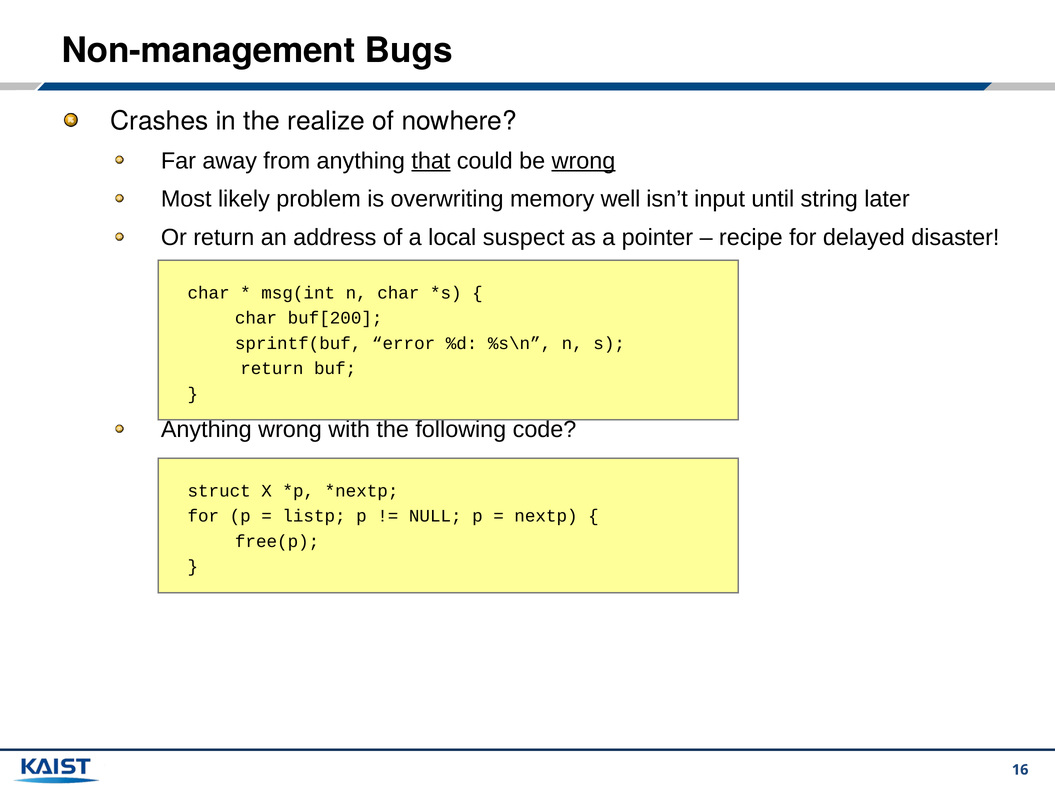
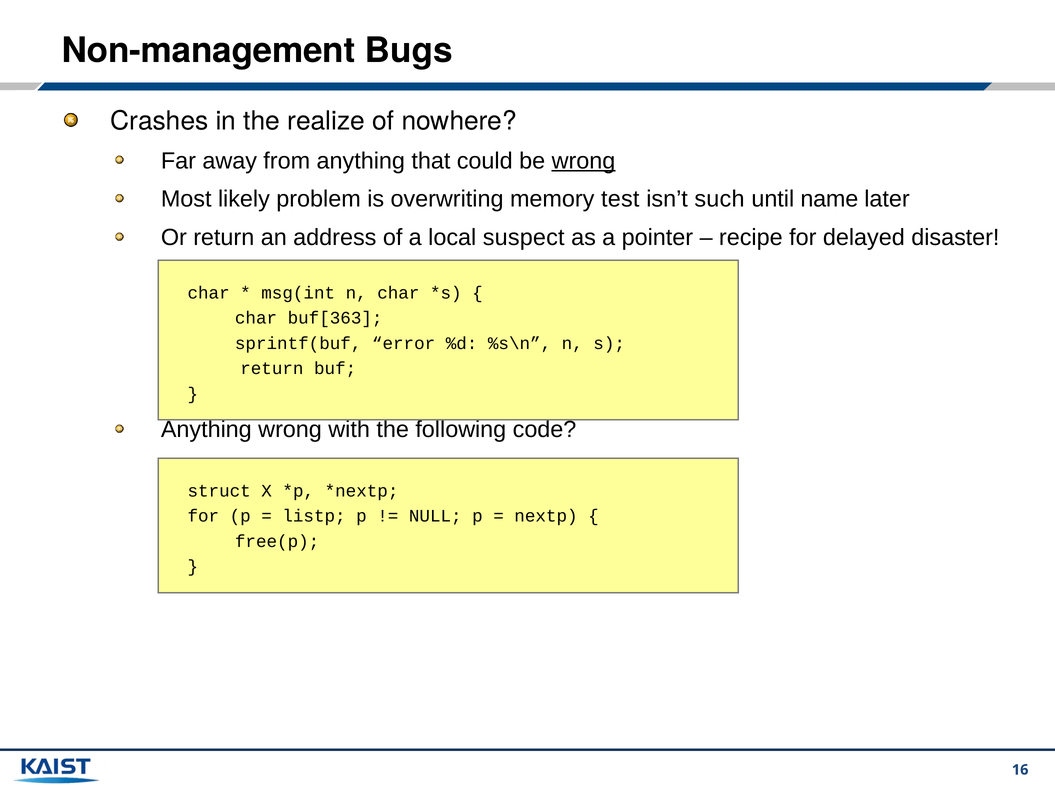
that underline: present -> none (431, 161)
well: well -> test (620, 199)
input: input -> such (720, 199)
string: string -> name (829, 199)
buf[200: buf[200 -> buf[363 (335, 318)
